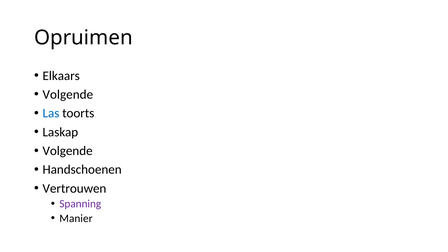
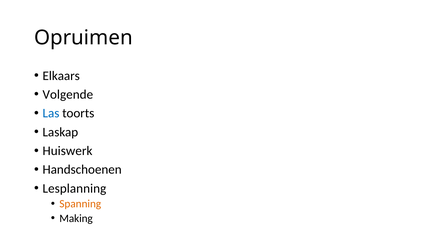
Volgende: Volgende -> Huiswerk (68, 151)
Vertrouwen: Vertrouwen -> Lesplanning (74, 188)
Spanning colour: purple -> orange (80, 204)
Manier: Manier -> Making (76, 218)
